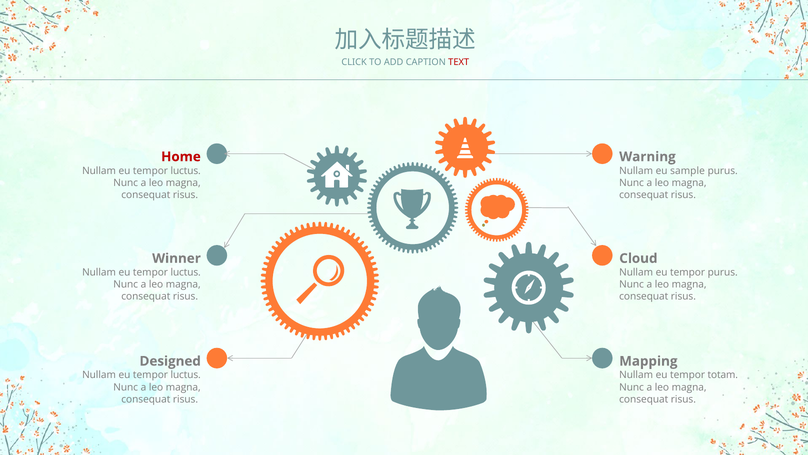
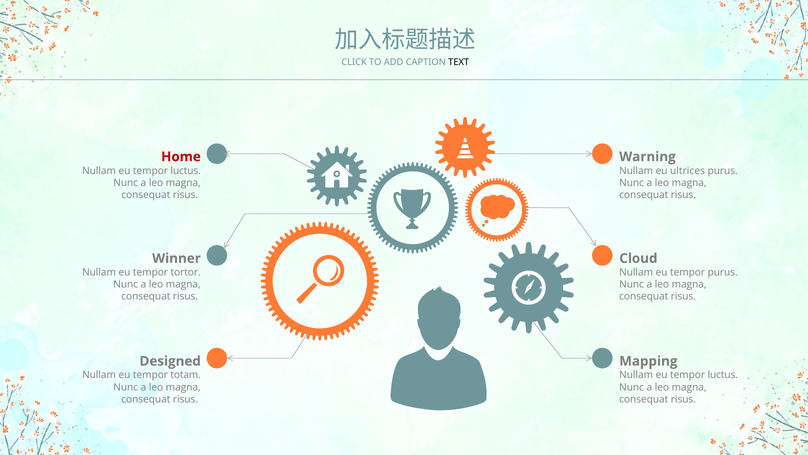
TEXT colour: red -> black (459, 62)
sample: sample -> ultrices (688, 171)
luctus: luctus -> tortor (186, 272)
luctus: luctus -> totam (186, 375)
totam: totam -> luctus (723, 375)
